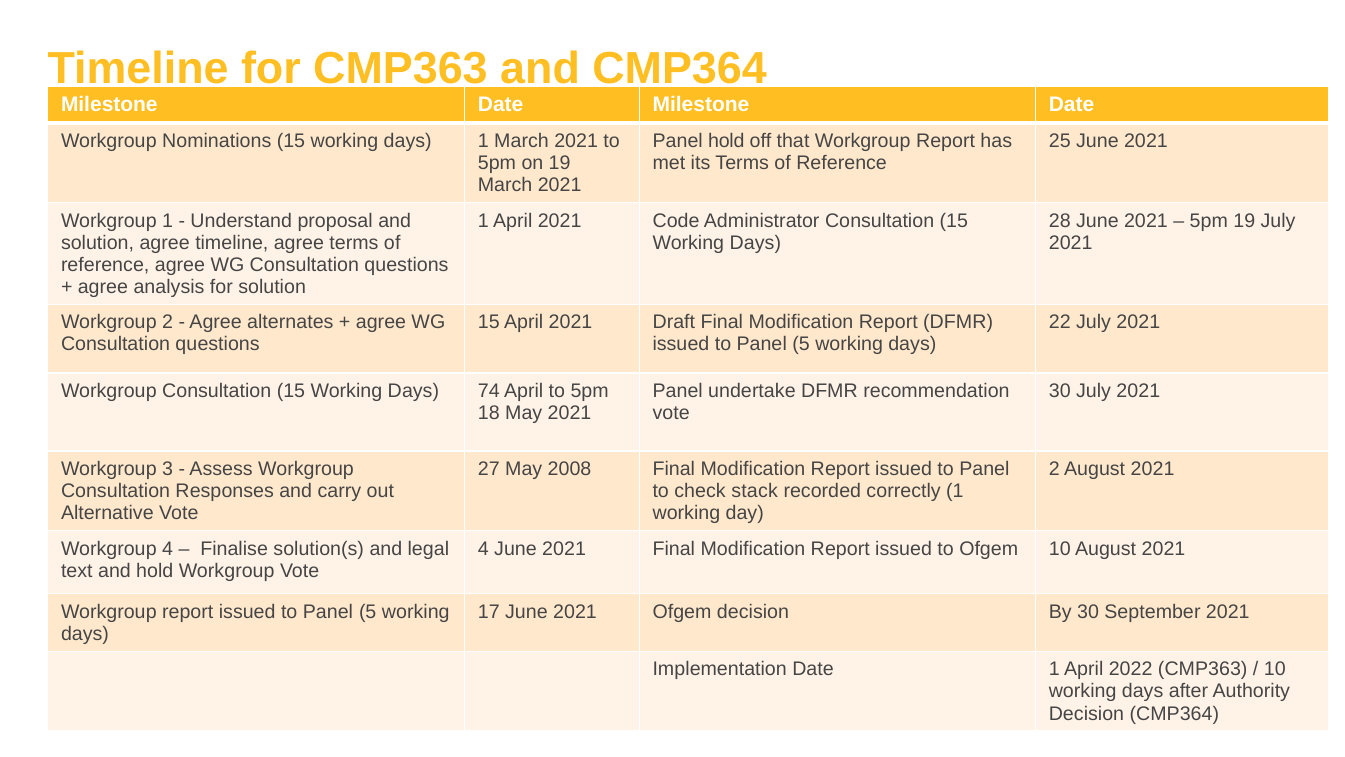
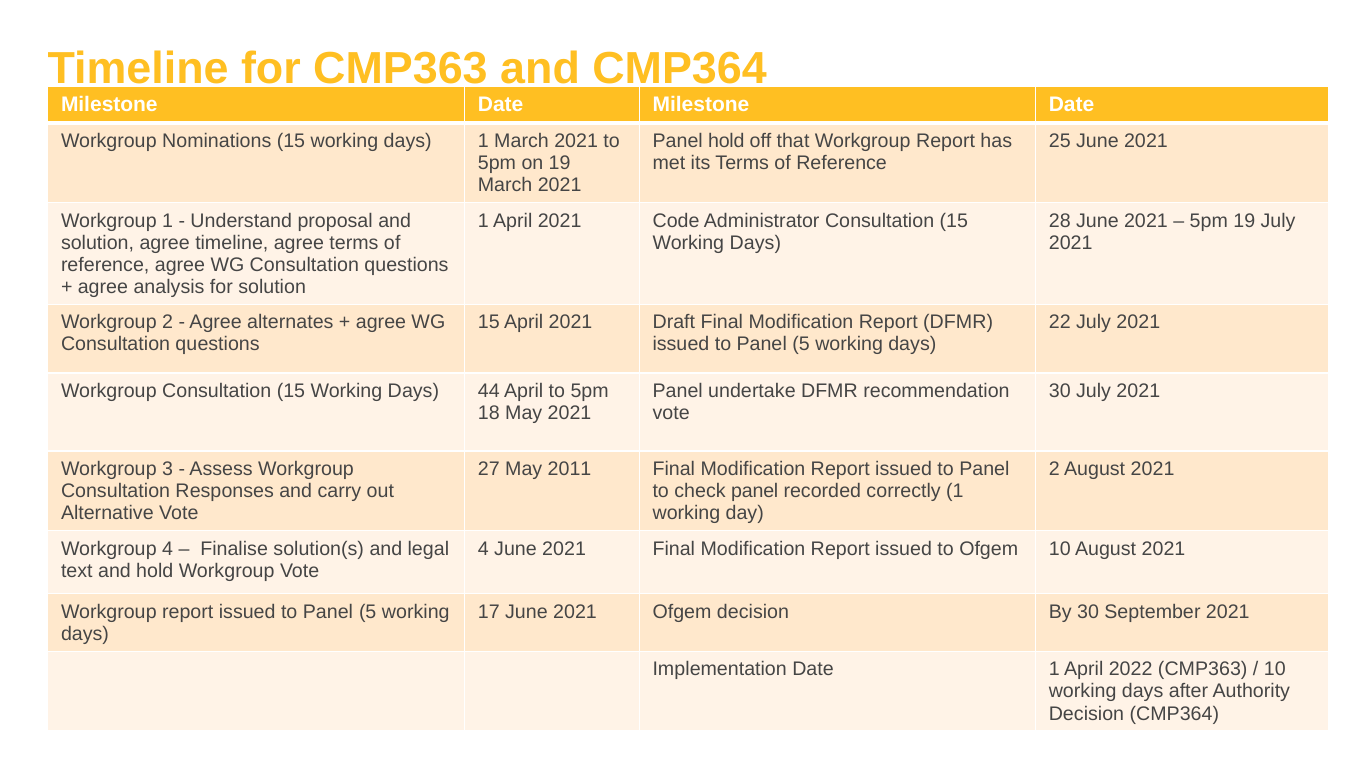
74: 74 -> 44 (489, 391)
2008: 2008 -> 2011 (570, 469)
check stack: stack -> panel (755, 491)
